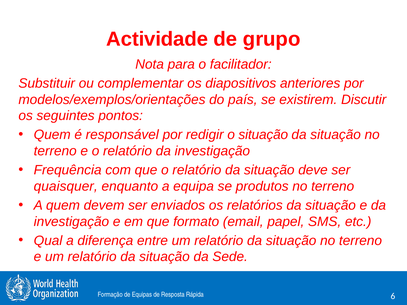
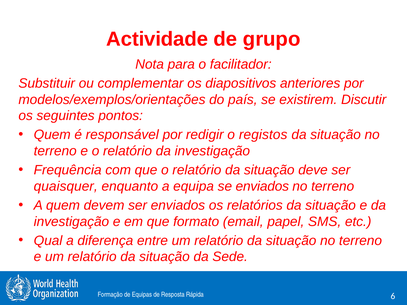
o situação: situação -> registos (263, 135)
se produtos: produtos -> enviados (262, 186)
